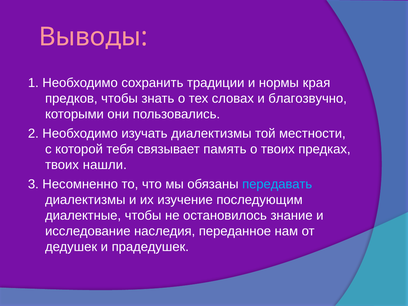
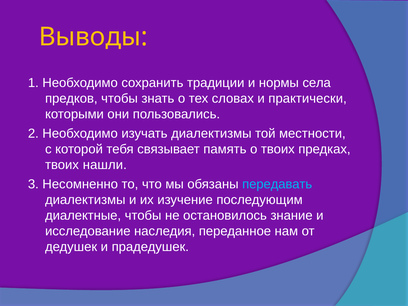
Выводы colour: pink -> yellow (93, 37)
края: края -> села (317, 83)
благозвучно: благозвучно -> практически (308, 99)
